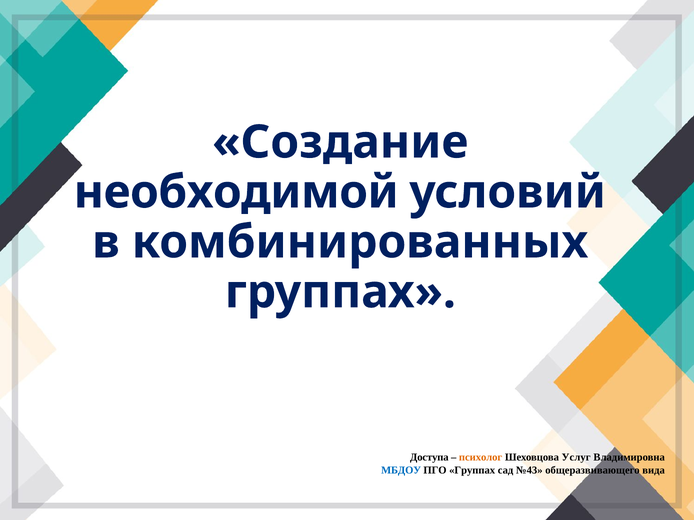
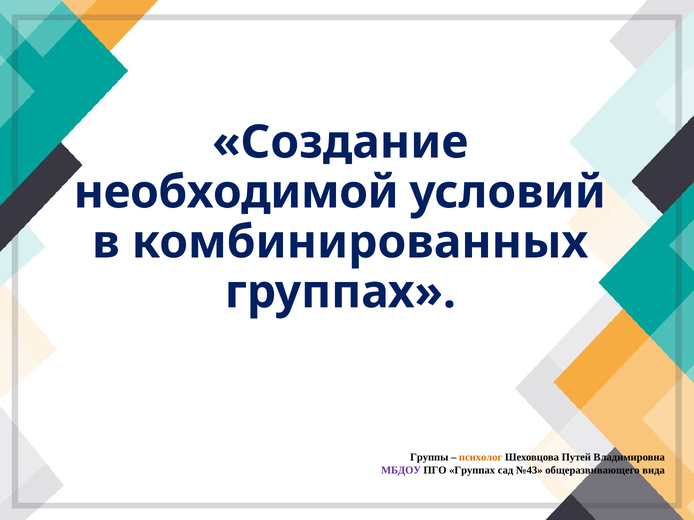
Доступа: Доступа -> Группы (429, 458)
Услуг: Услуг -> Путей (576, 458)
МБДОУ colour: blue -> purple (401, 471)
